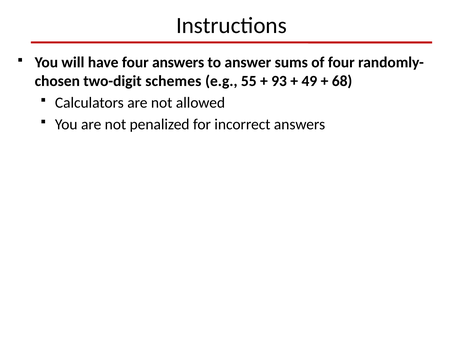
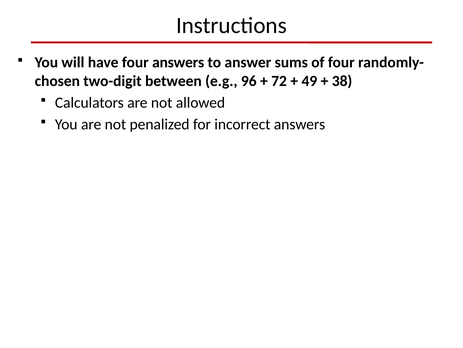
schemes: schemes -> between (173, 81)
55: 55 -> 96 (249, 81)
93: 93 -> 72 (279, 81)
68: 68 -> 38 (342, 81)
